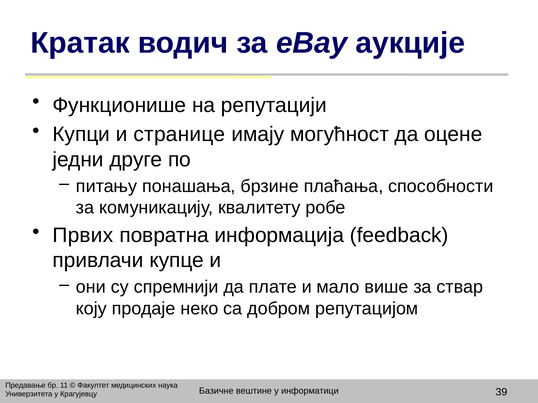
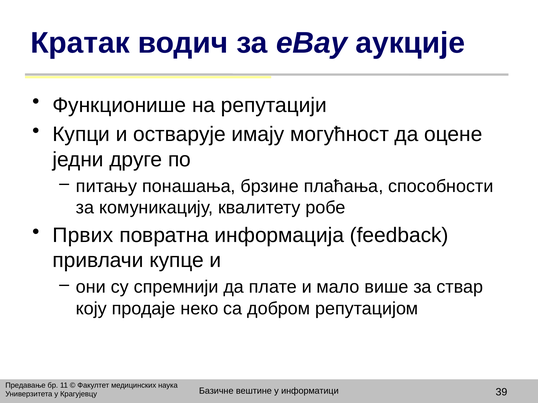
странице: странице -> остварује (180, 135)
